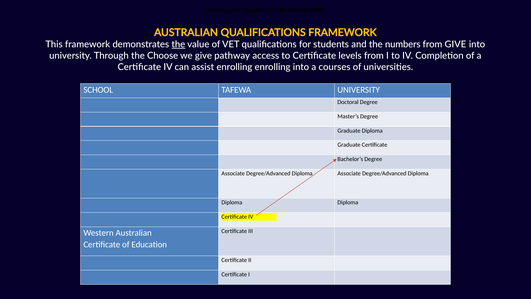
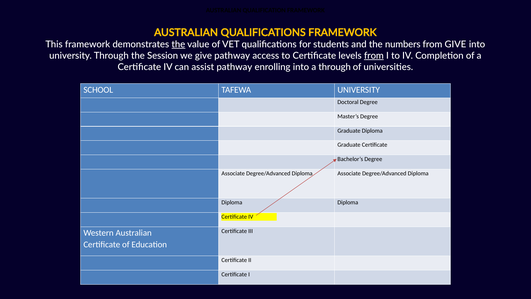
Choose: Choose -> Session (163, 56)
from underline: none -> present (374, 56)
assist enrolling: enrolling -> pathway (234, 67)
a courses: courses -> through (335, 67)
